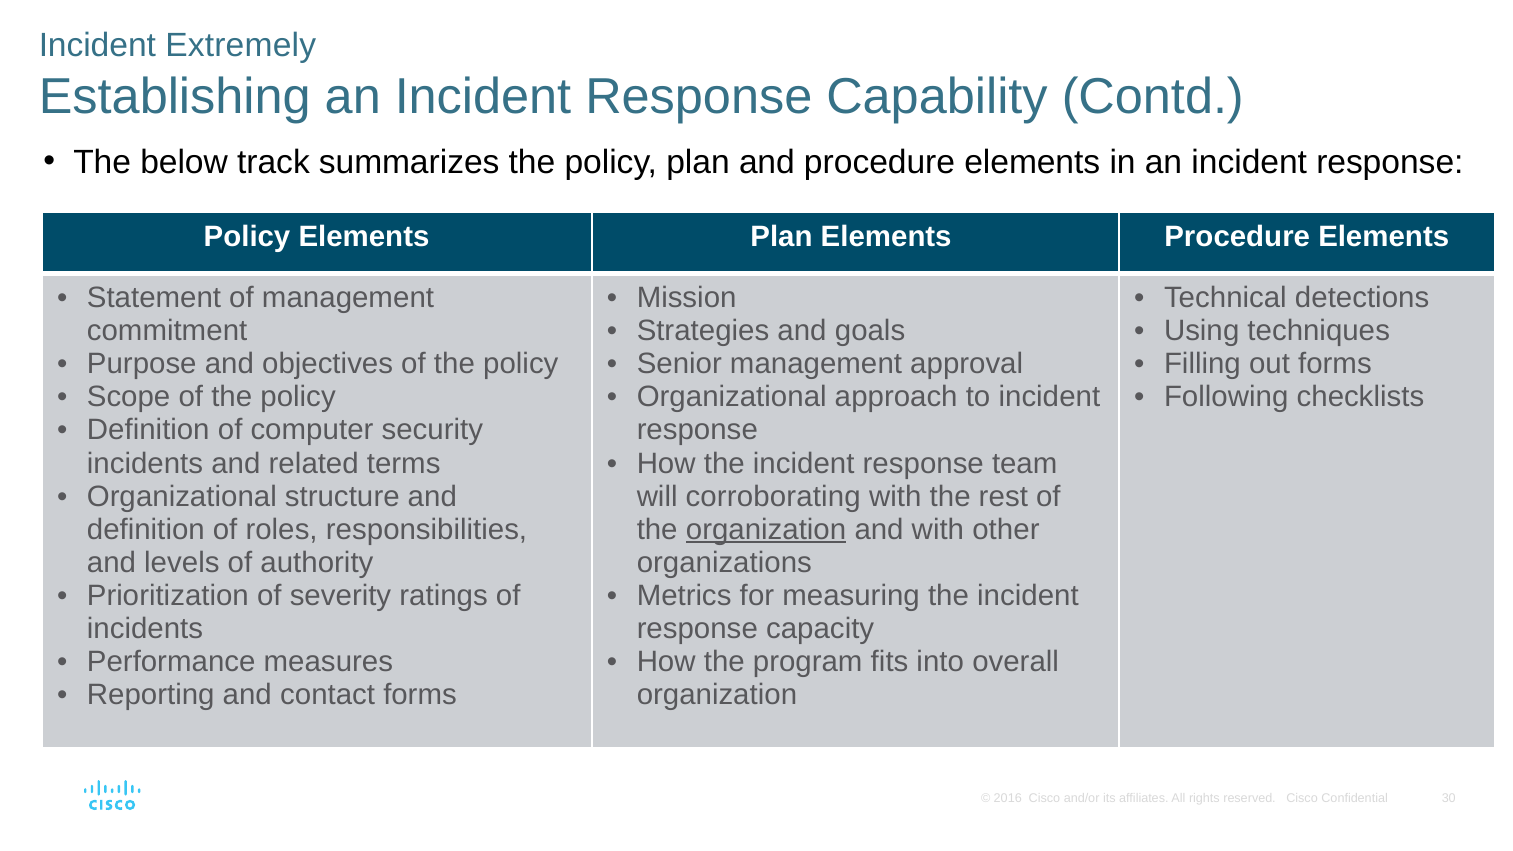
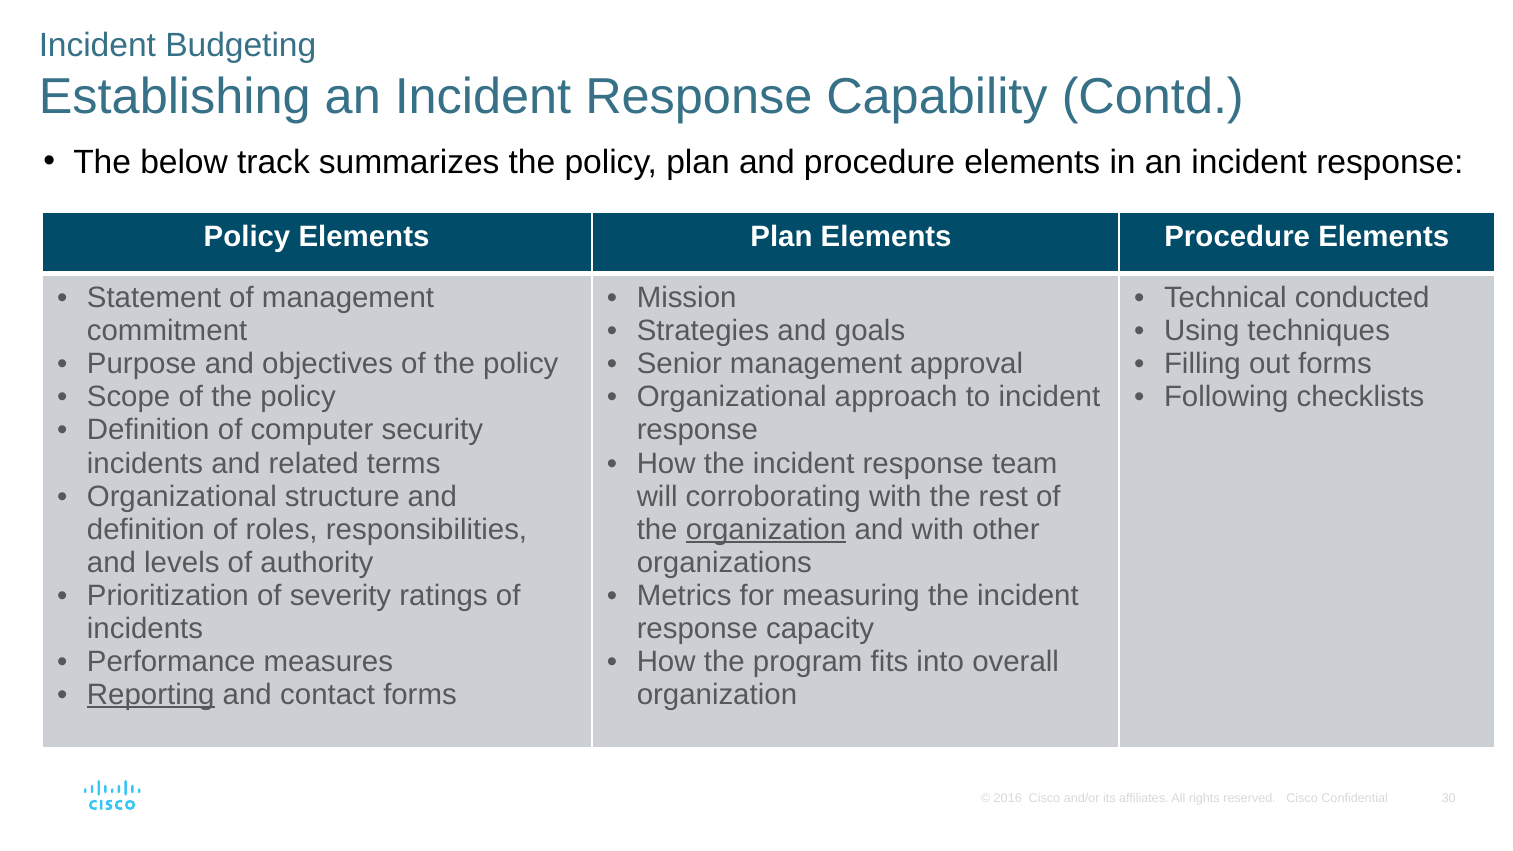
Extremely: Extremely -> Budgeting (241, 45)
detections: detections -> conducted (1362, 298)
Reporting underline: none -> present (151, 695)
